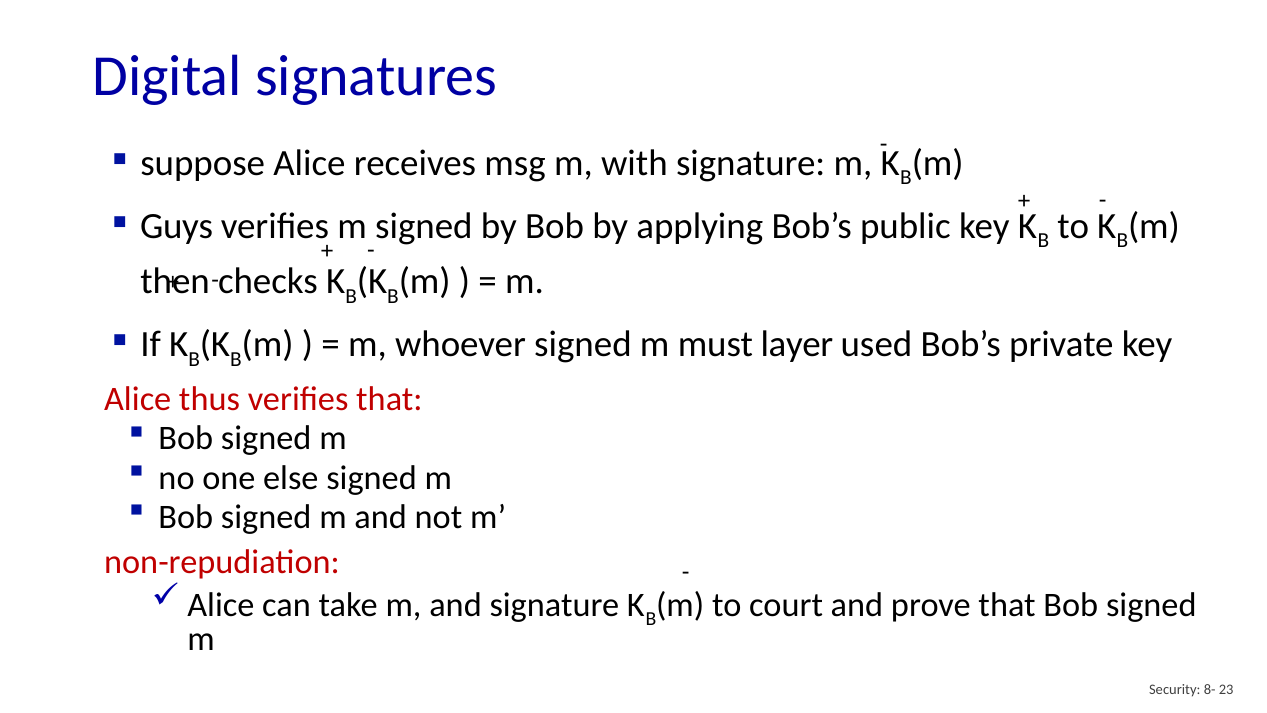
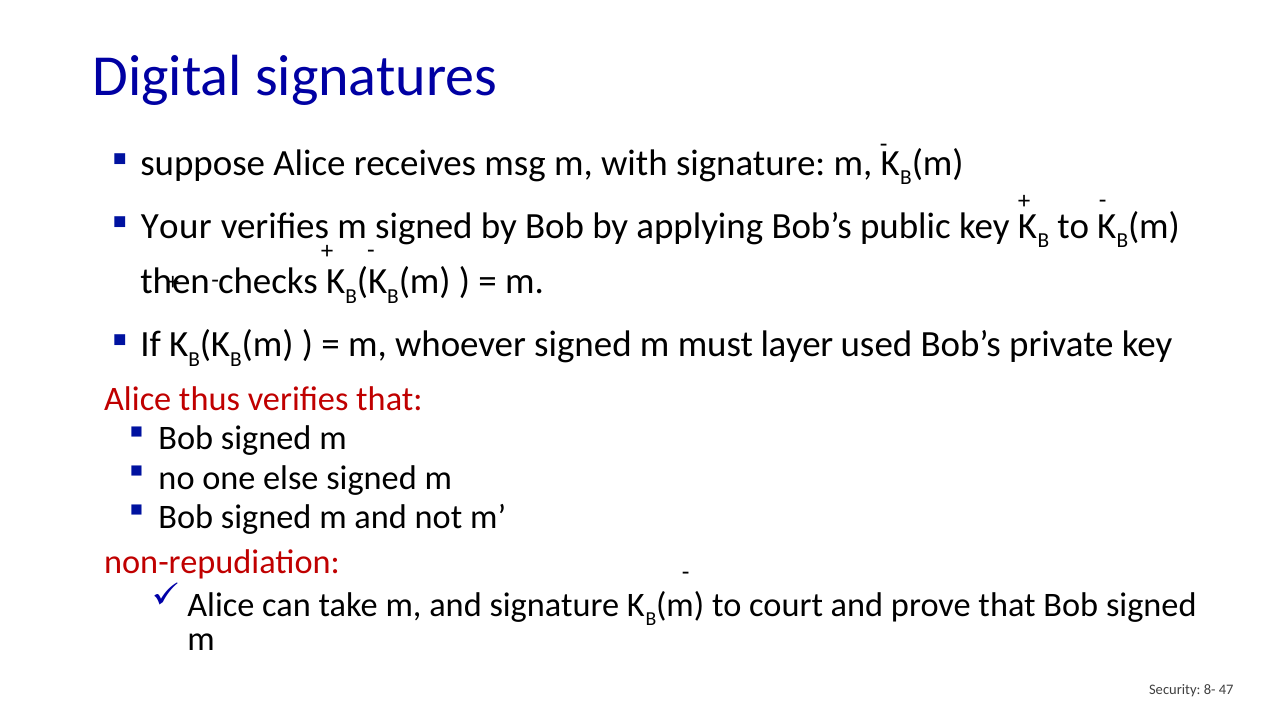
Guys: Guys -> Your (176, 226)
23: 23 -> 47 (1226, 689)
